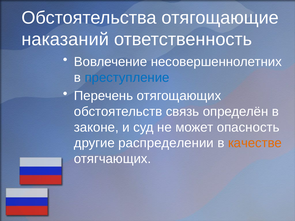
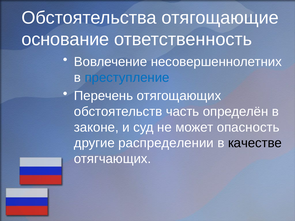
наказаний: наказаний -> основание (65, 39)
связь: связь -> часть (183, 112)
качестве colour: orange -> black (255, 143)
